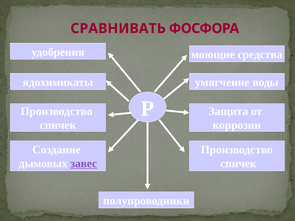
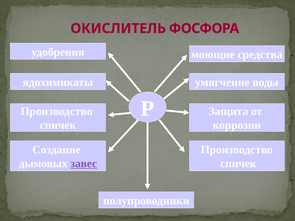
СРАВНИВАТЬ: СРАВНИВАТЬ -> ОКИСЛИТЕЛЬ (118, 28)
